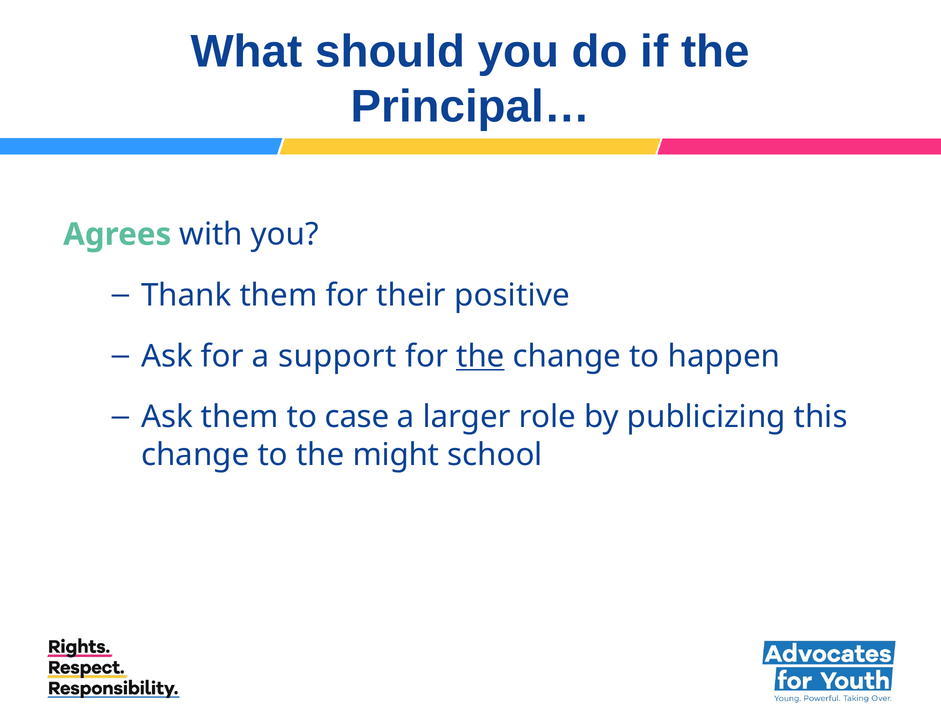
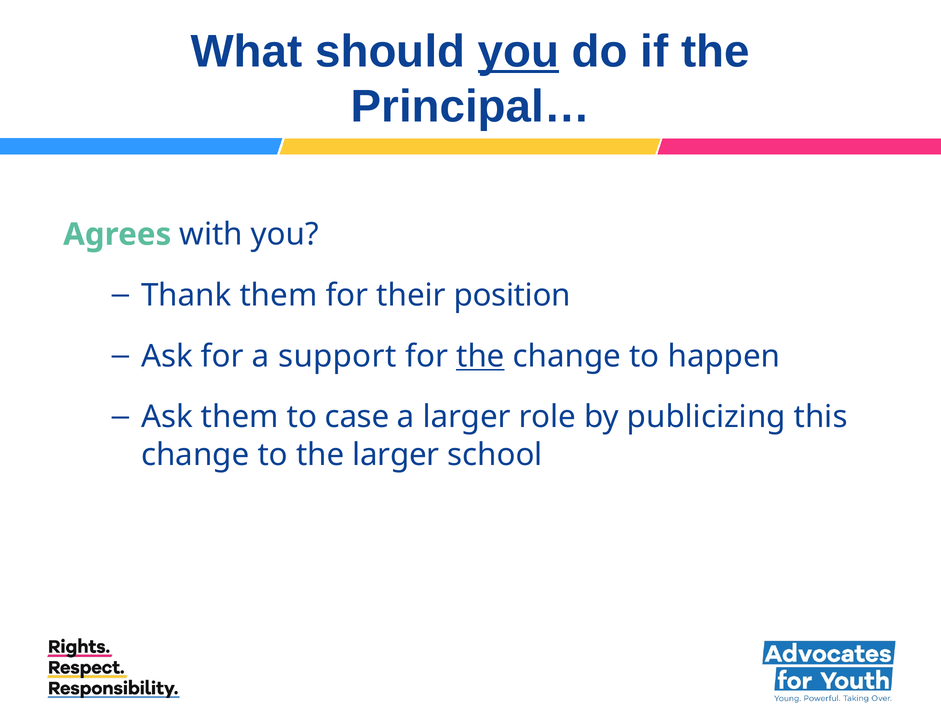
you underline: none -> present (518, 52)
positive: positive -> position (512, 295)
the might: might -> larger (396, 455)
